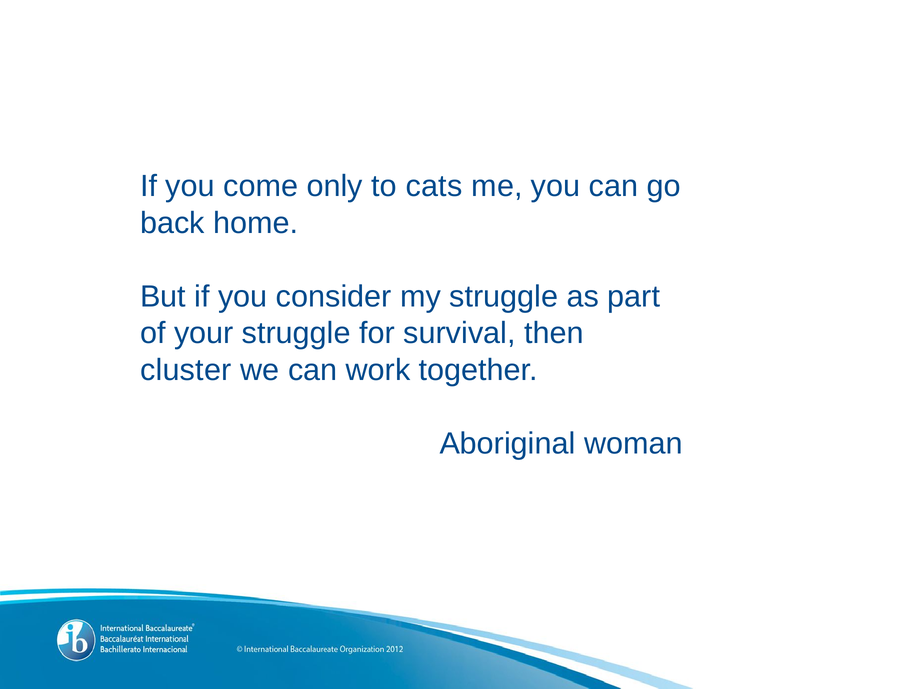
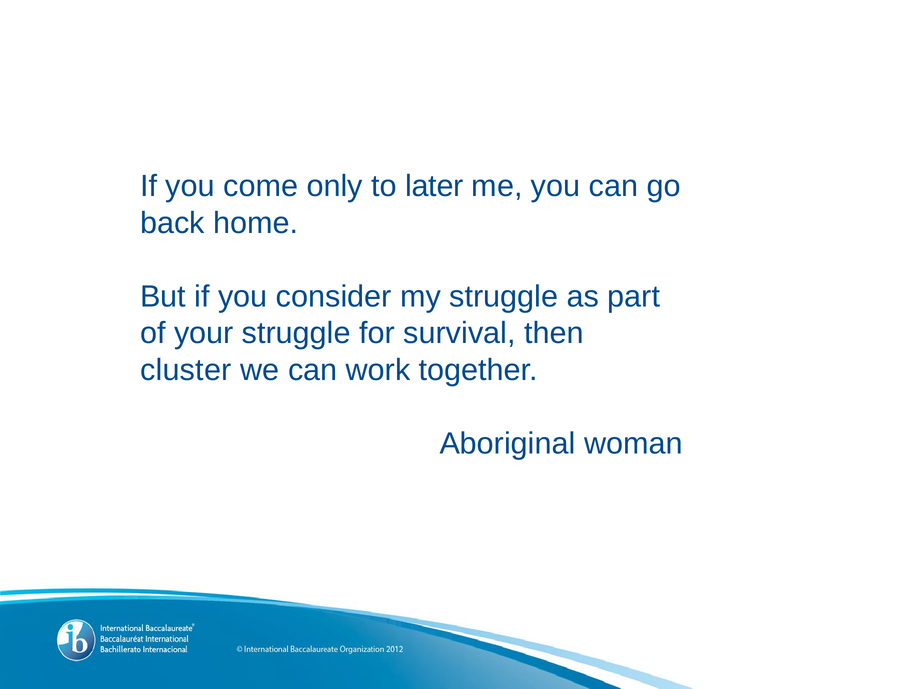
cats: cats -> later (434, 186)
